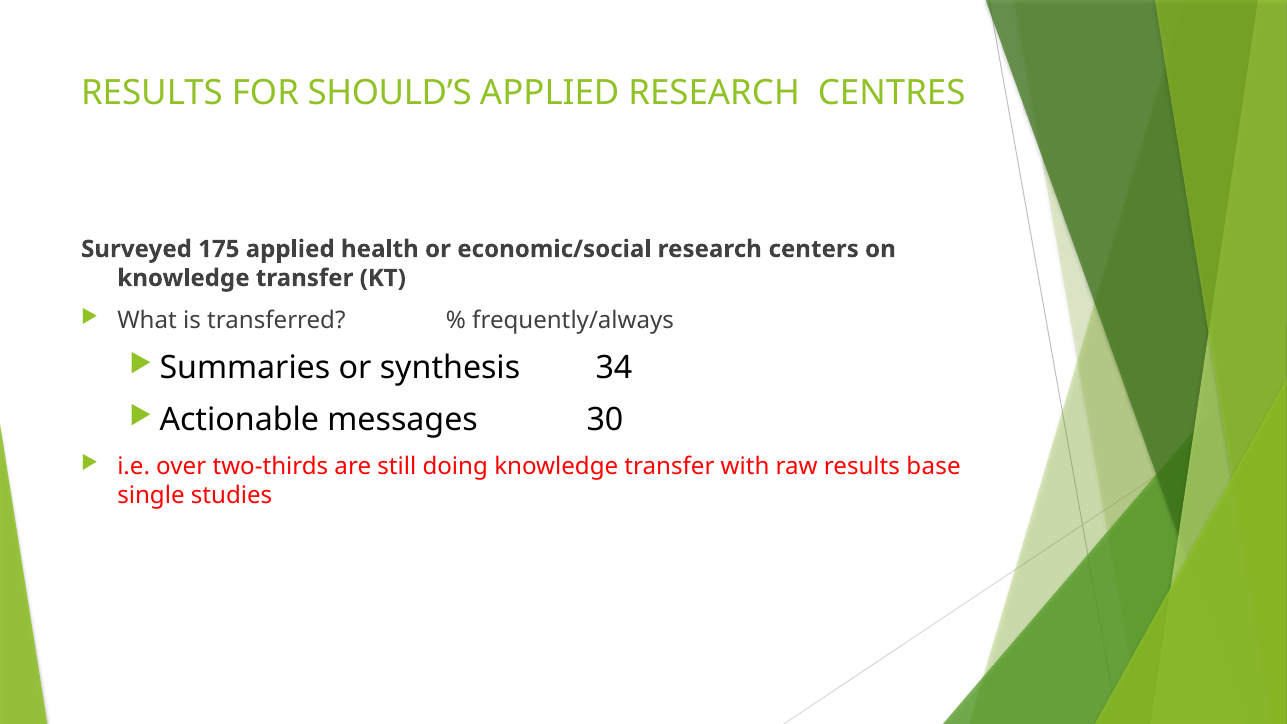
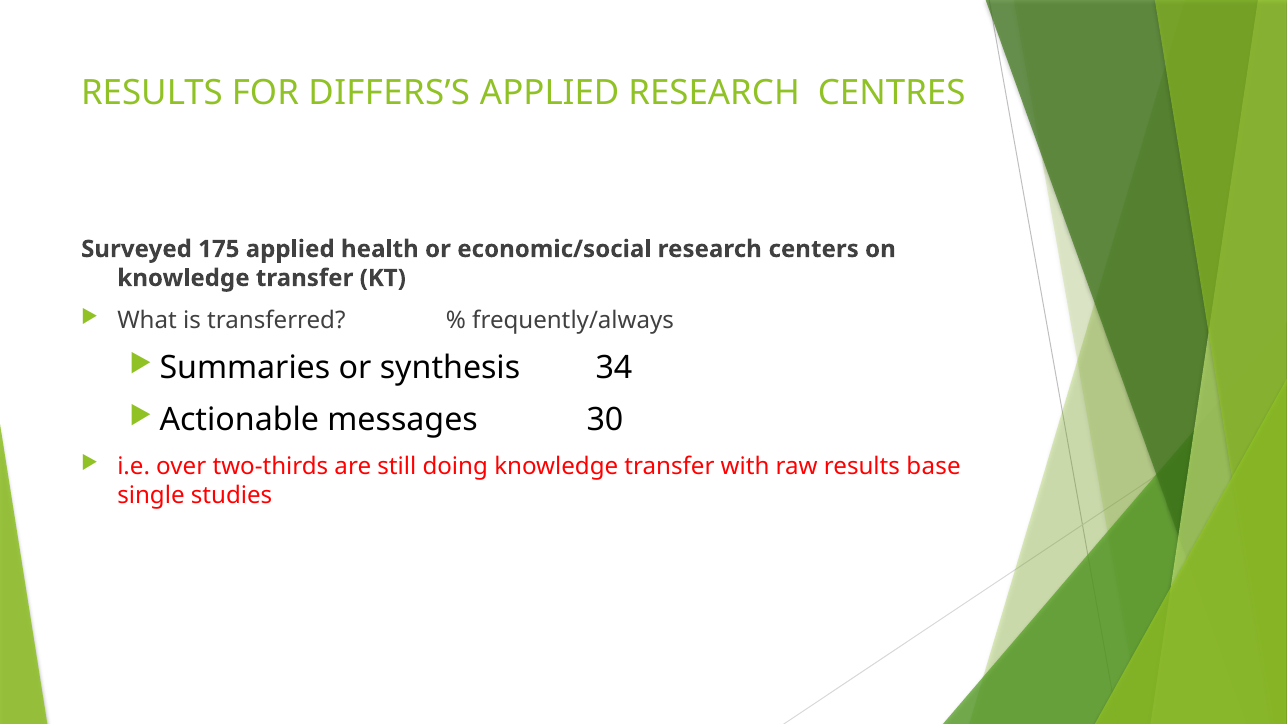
SHOULD’S: SHOULD’S -> DIFFERS’S (389, 93)
